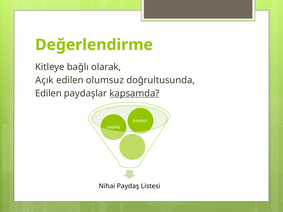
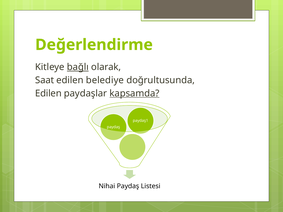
bağlı underline: none -> present (78, 67)
Açık: Açık -> Saat (45, 80)
olumsuz: olumsuz -> belediye (105, 80)
